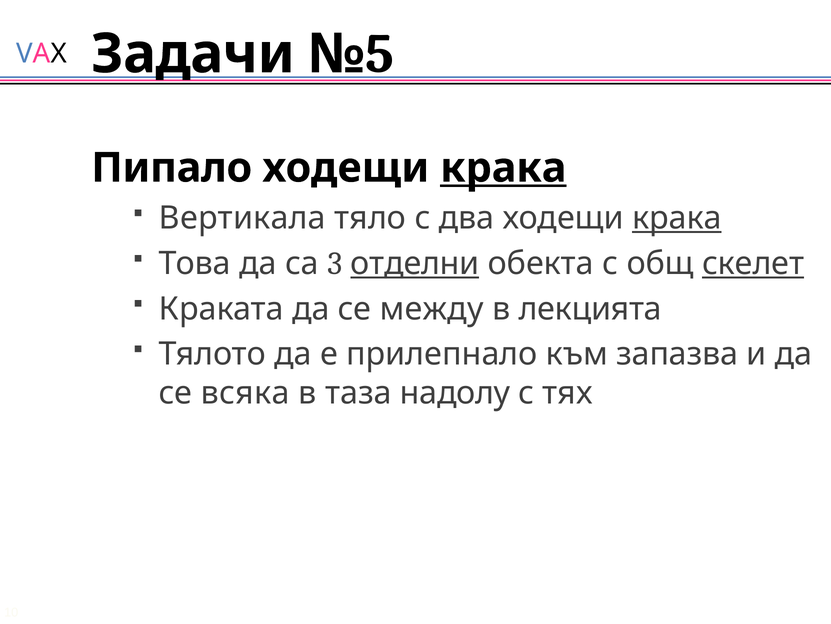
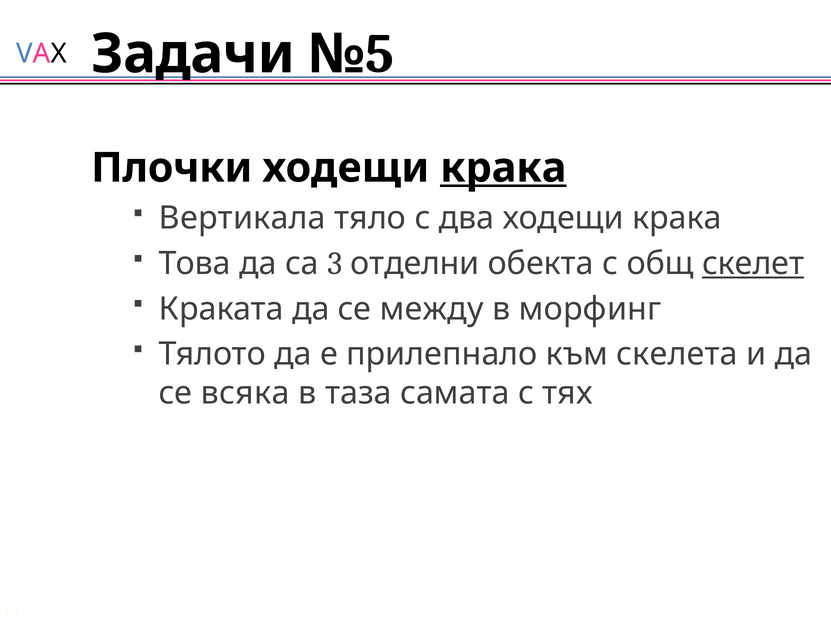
Пипало: Пипало -> Плочки (172, 168)
крака underline: present -> none (677, 218)
отделни underline: present -> none (415, 263)
лекцията: лекцията -> морфинг (590, 308)
запазва: запазва -> скелета (677, 354)
надолу: надолу -> самата (455, 393)
